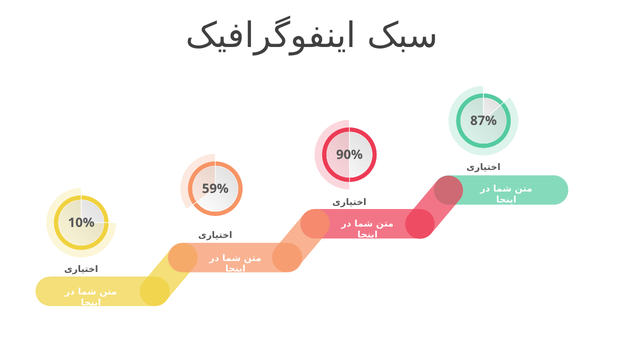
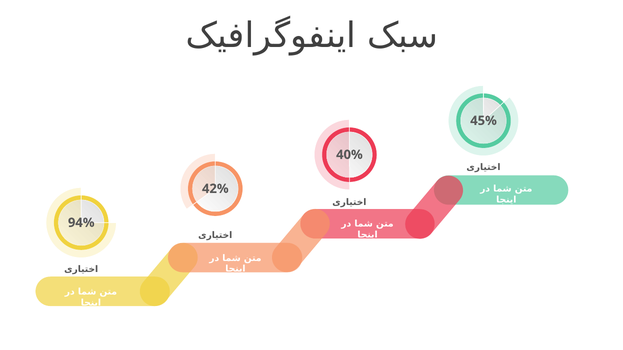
87%: 87% -> 45% (484, 121)
90%: 90% -> 40% (349, 155)
59%: 59% -> 42% (215, 189)
10%: 10% -> 94% (81, 223)
